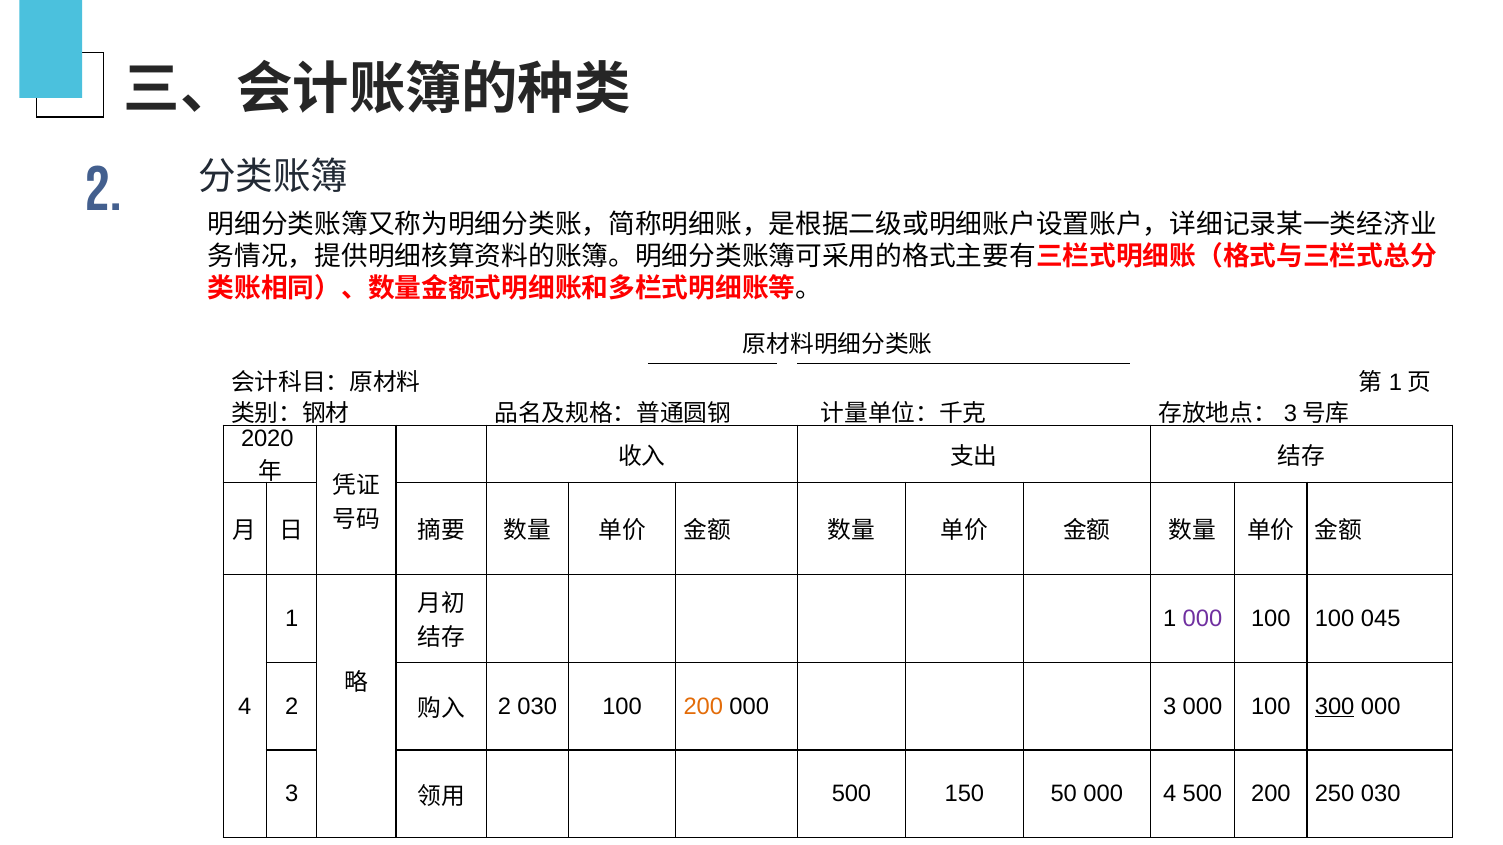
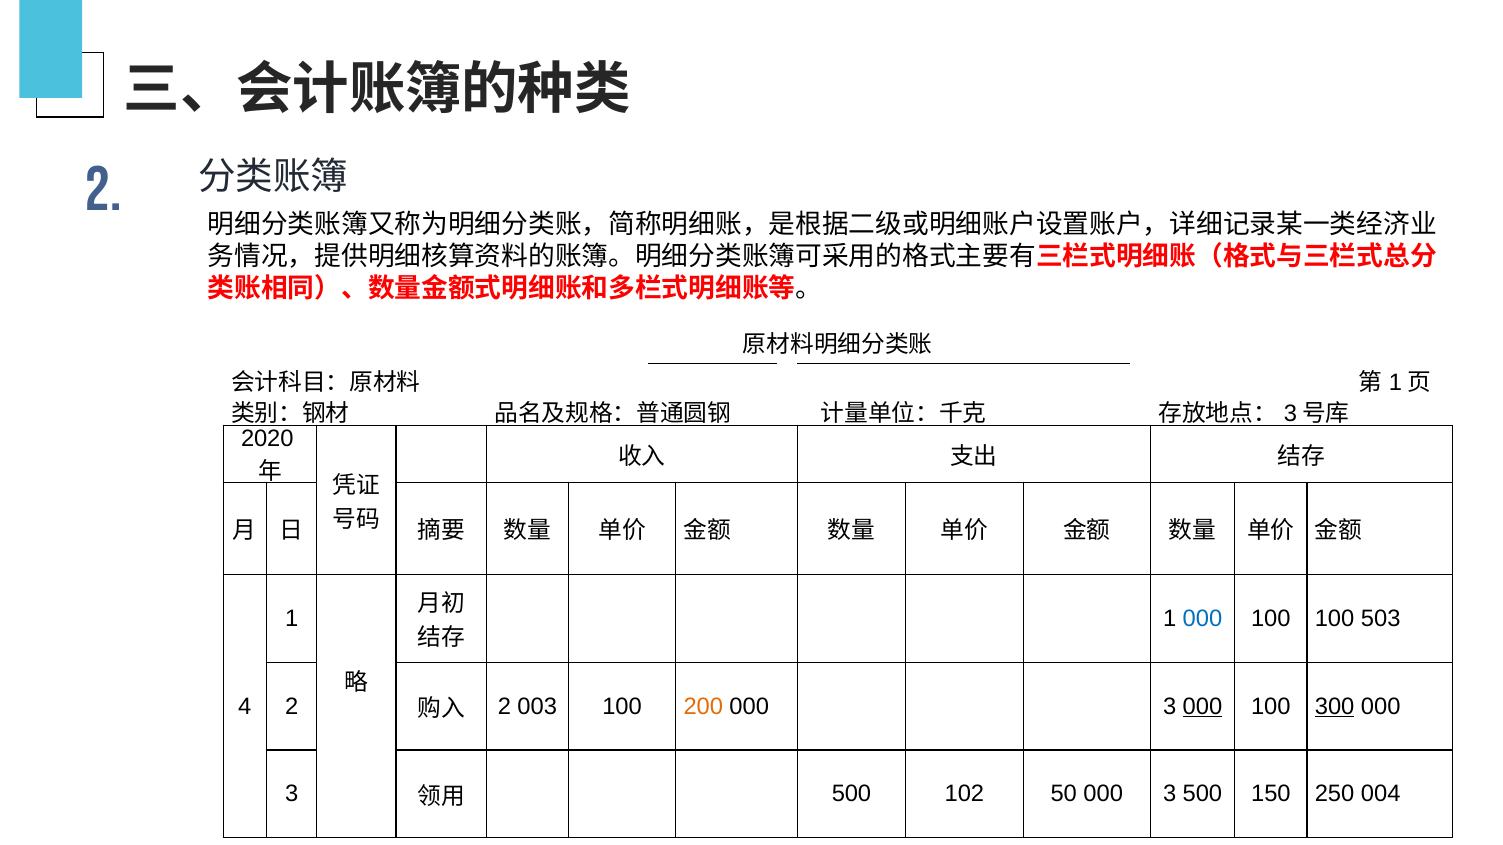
000 colour: purple -> blue (1202, 619)
045: 045 -> 503 (1381, 619)
2 030: 030 -> 003 (537, 707)
000 underline: none -> present (1202, 707)
150: 150 -> 102 (964, 795)
50 000 4: 4 -> 3 (1170, 795)
500 200: 200 -> 150 (1271, 795)
250 030: 030 -> 004 (1381, 795)
